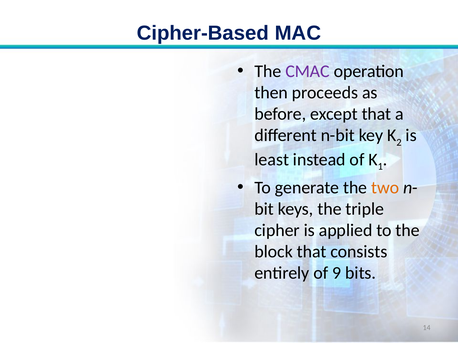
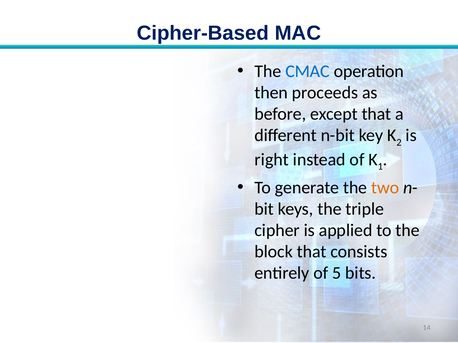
CMAC colour: purple -> blue (308, 71)
least: least -> right (272, 160)
9: 9 -> 5 (337, 273)
